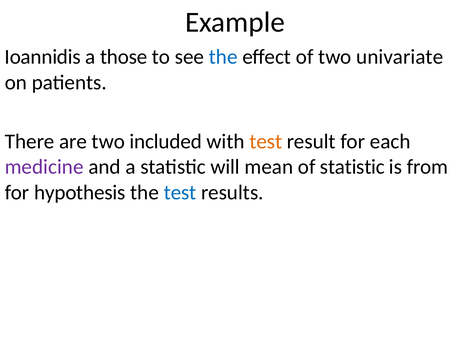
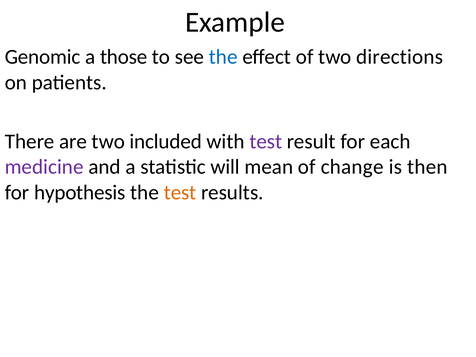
Ioannidis: Ioannidis -> Genomic (43, 57)
univariate: univariate -> directions (400, 57)
test colour: orange -> purple (266, 142)
of statistic: statistic -> change (352, 167)
from: from -> then (427, 167)
test colour: blue -> orange (180, 192)
